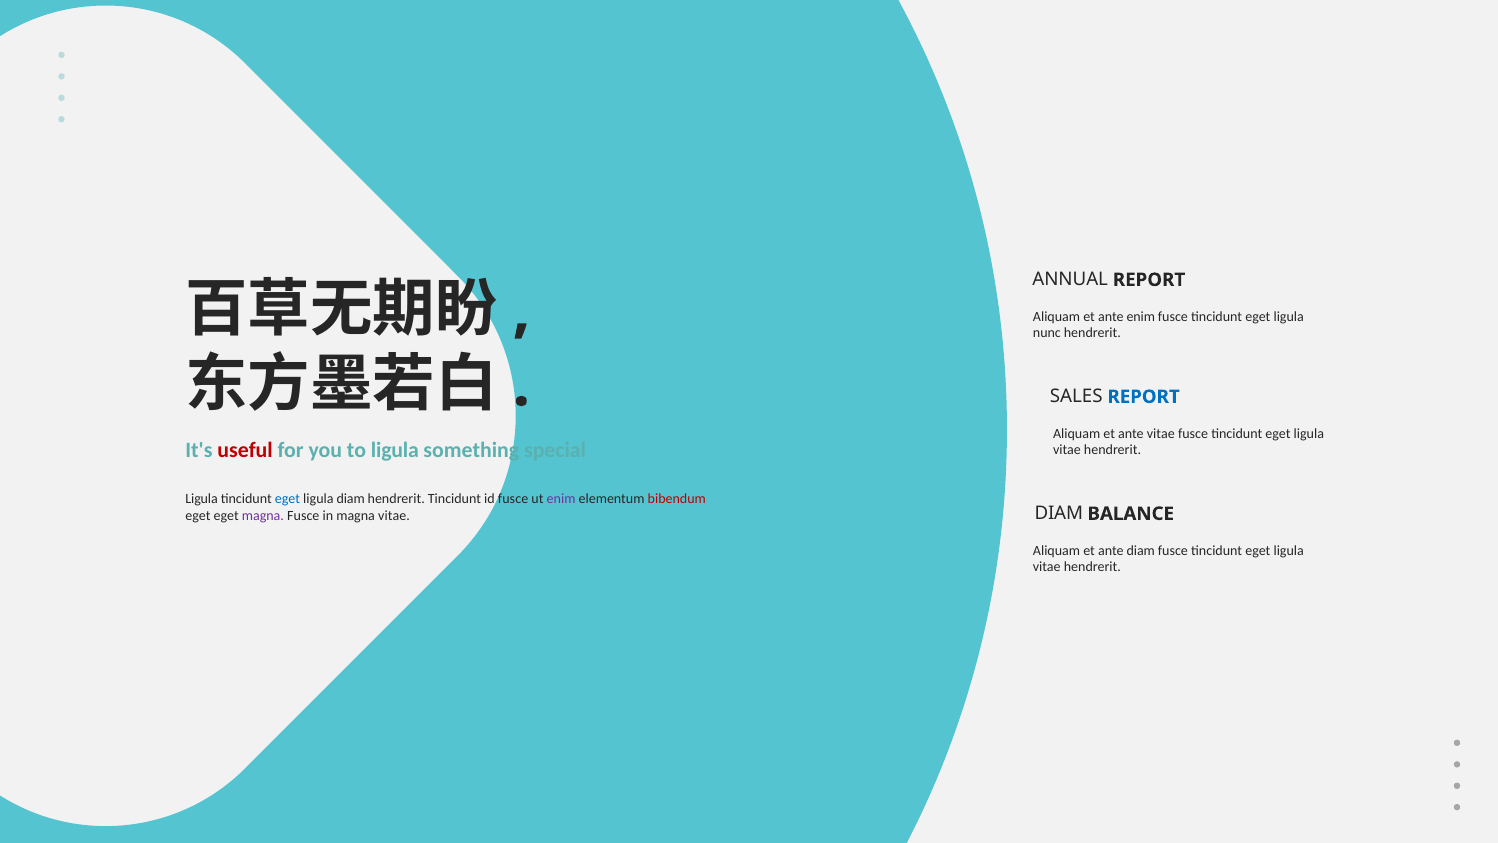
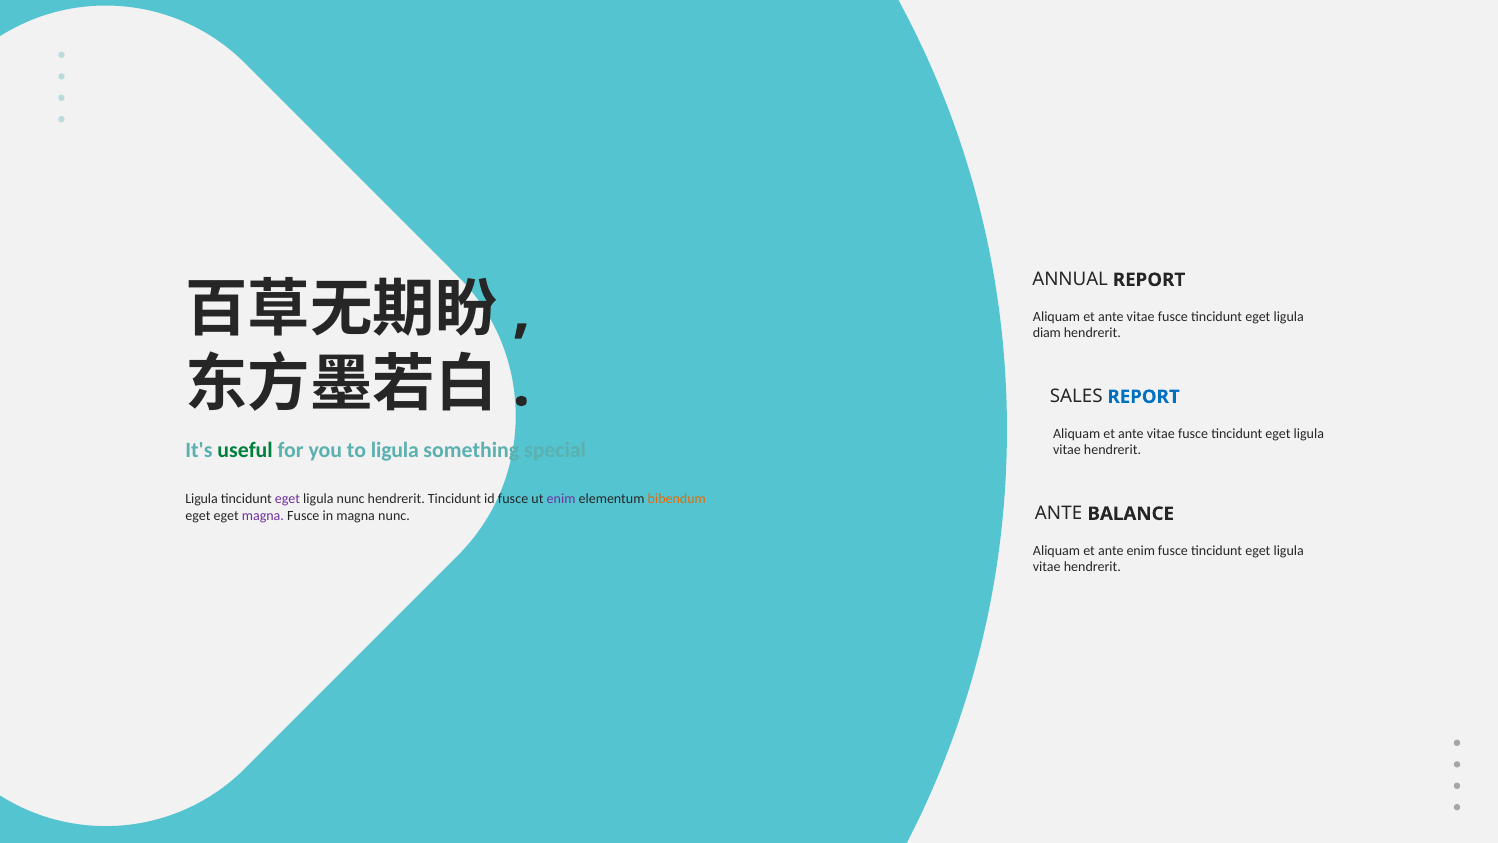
enim: enim -> vitae (1141, 316)
nunc: nunc -> diam (1047, 333)
useful colour: red -> green (245, 450)
eget colour: blue -> purple (287, 499)
ligula diam: diam -> nunc (351, 499)
bibendum colour: red -> orange (677, 499)
DIAM: DIAM -> ANTE (1059, 513)
magna vitae: vitae -> nunc (394, 516)
ante diam: diam -> enim (1141, 550)
